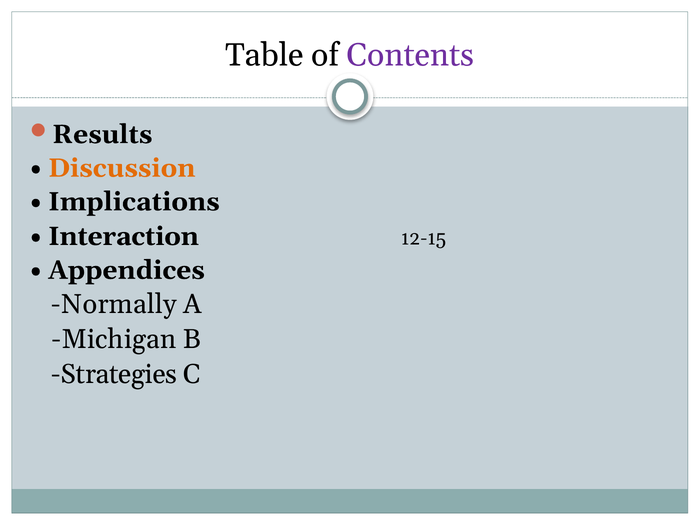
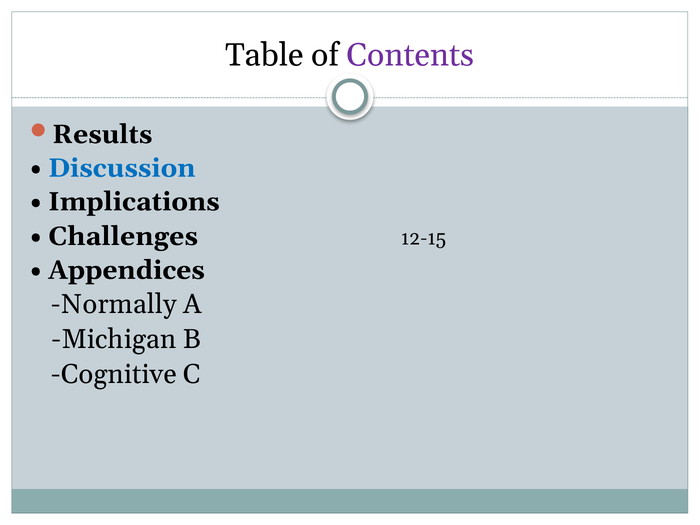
Discussion colour: orange -> blue (122, 168)
Interaction: Interaction -> Challenges (123, 236)
Strategies: Strategies -> Cognitive (114, 374)
